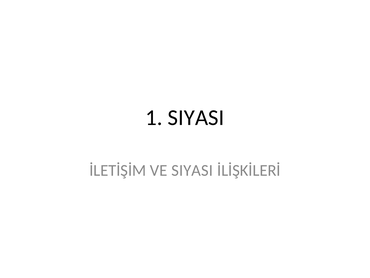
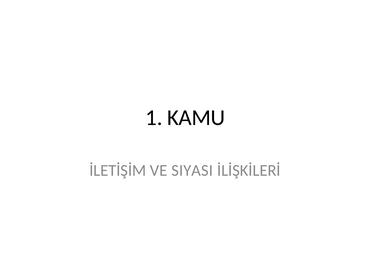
1 SIYASI: SIYASI -> KAMU (196, 118)
